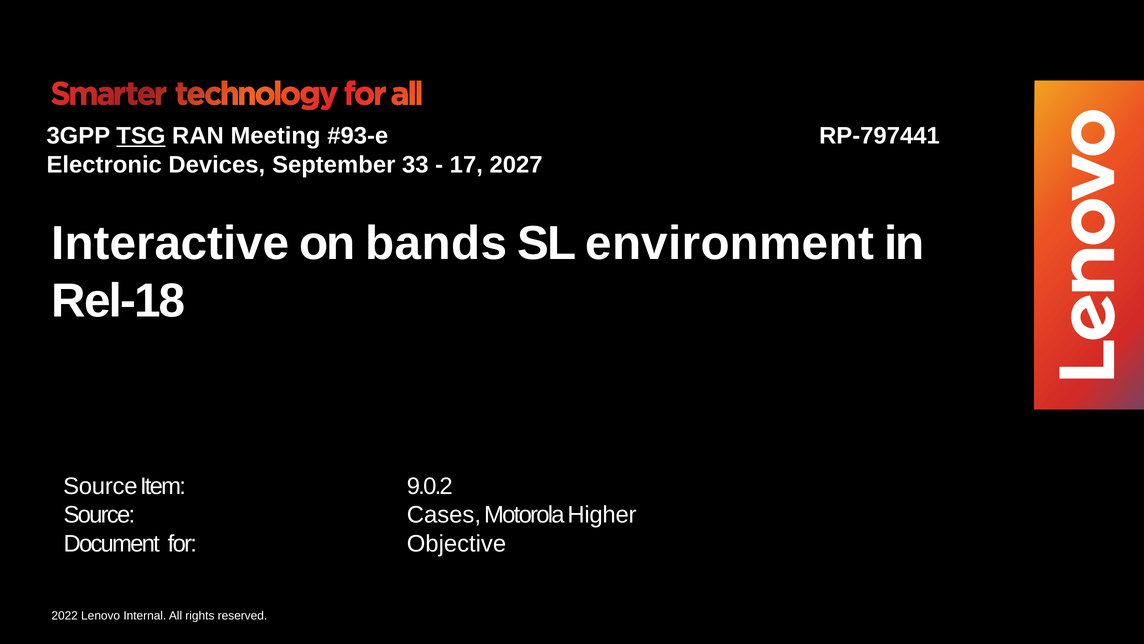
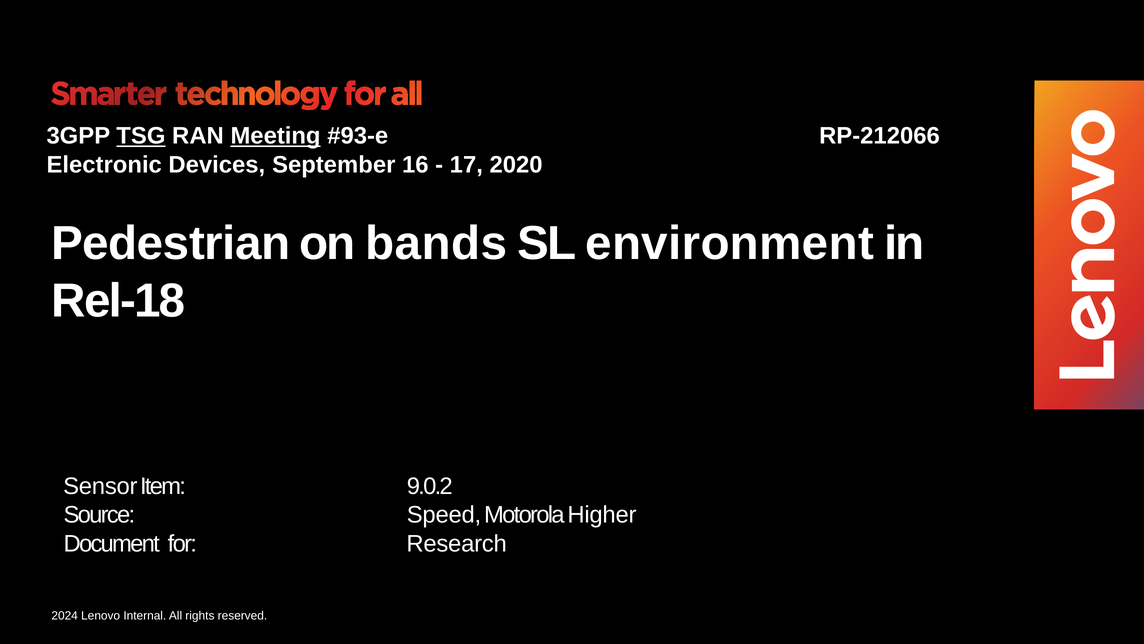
Meeting underline: none -> present (276, 136)
RP-797441: RP-797441 -> RP-212066 (879, 136)
33: 33 -> 16 (415, 165)
2027: 2027 -> 2020 (516, 165)
Interactive: Interactive -> Pedestrian (171, 243)
Source: Source -> Sensor (100, 486)
Cases: Cases -> Speed (444, 515)
Objective: Objective -> Research (457, 543)
2022: 2022 -> 2024 (65, 616)
